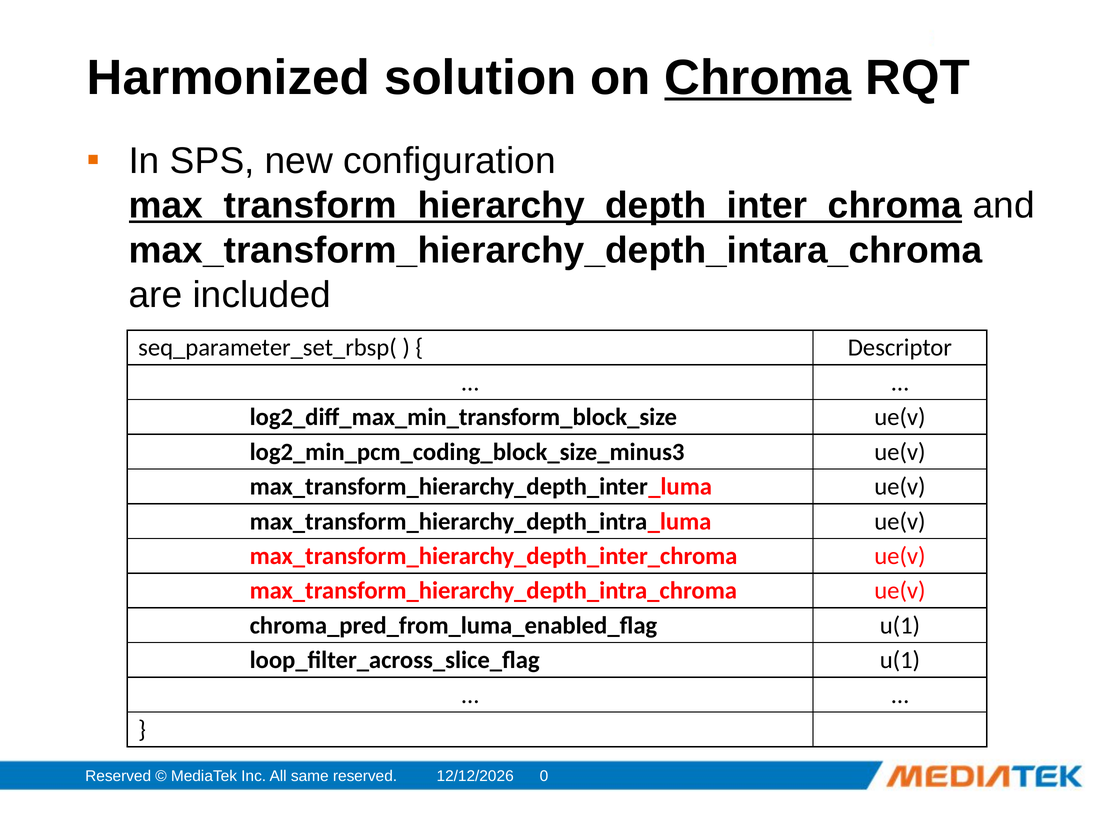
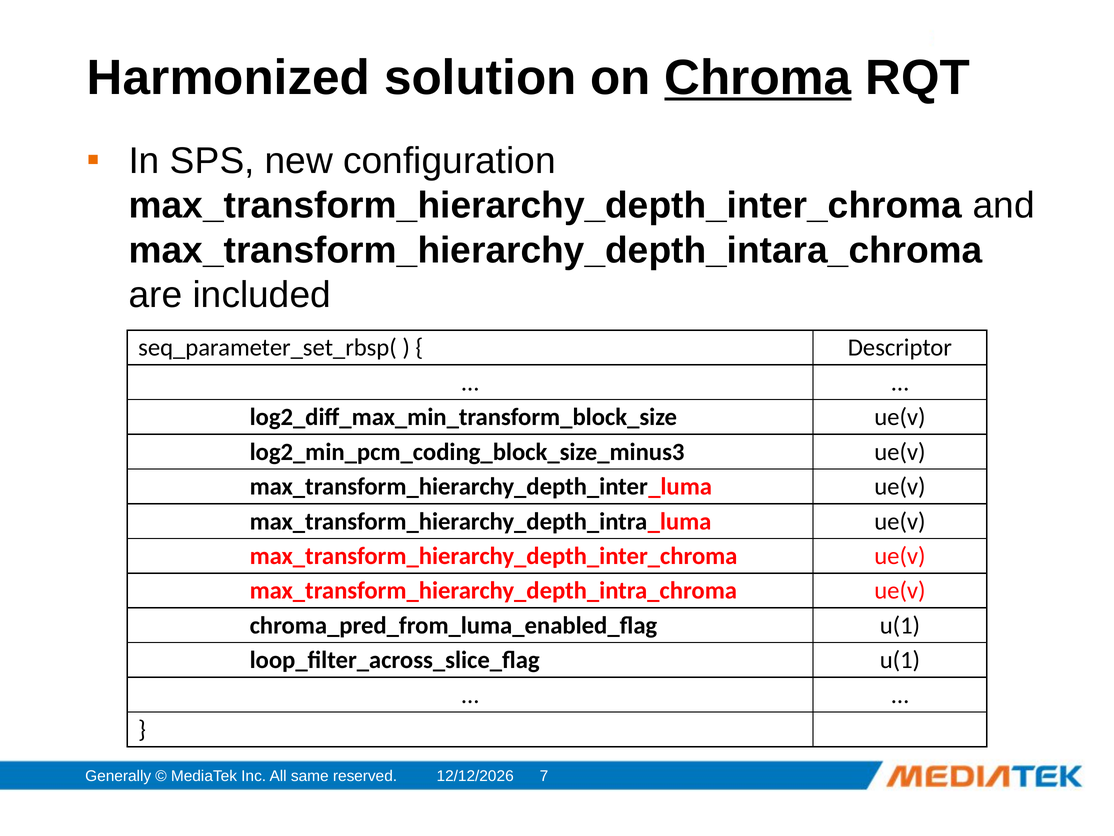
max_transform_hierarchy_depth_inter_chroma underline: present -> none (545, 206)
Reserved: Reserved -> Generally (118, 776)
0: 0 -> 7 (544, 776)
